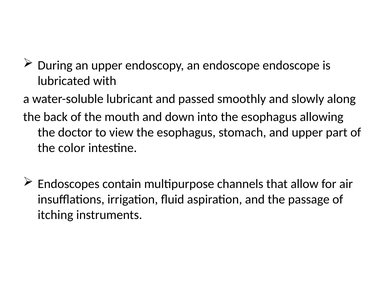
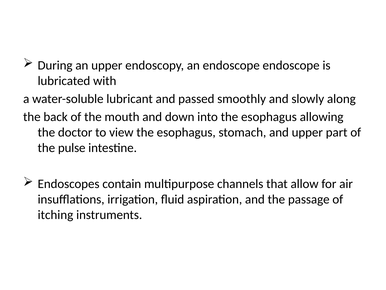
color: color -> pulse (72, 148)
